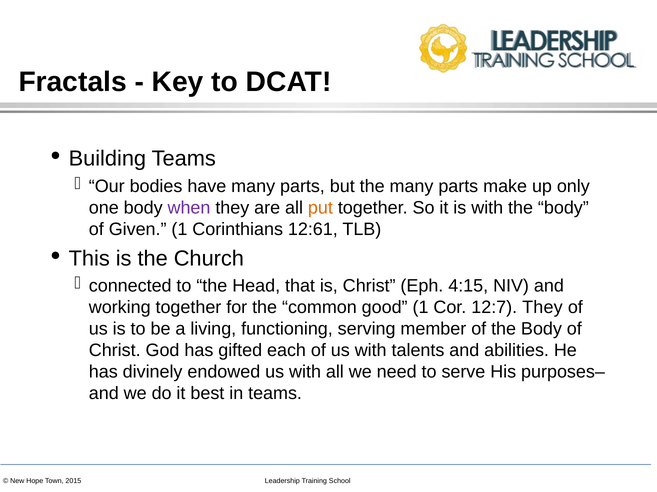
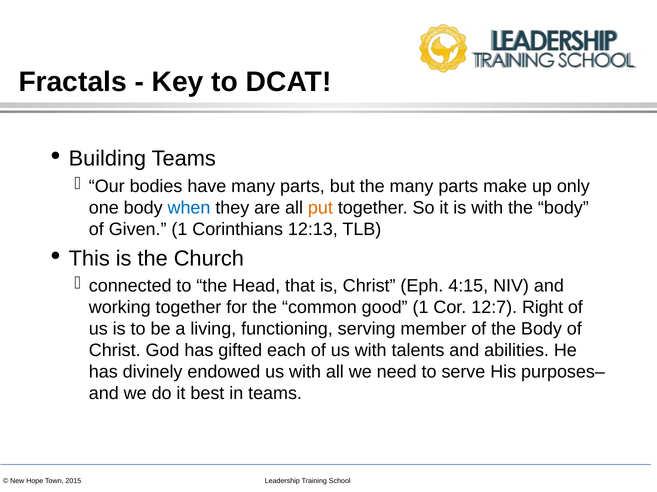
when colour: purple -> blue (189, 208)
12:61: 12:61 -> 12:13 (313, 230)
12:7 They: They -> Right (543, 308)
